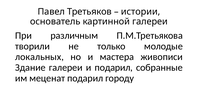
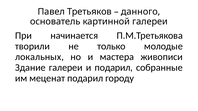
истории: истории -> данного (141, 12)
различным: различным -> начинается (74, 36)
